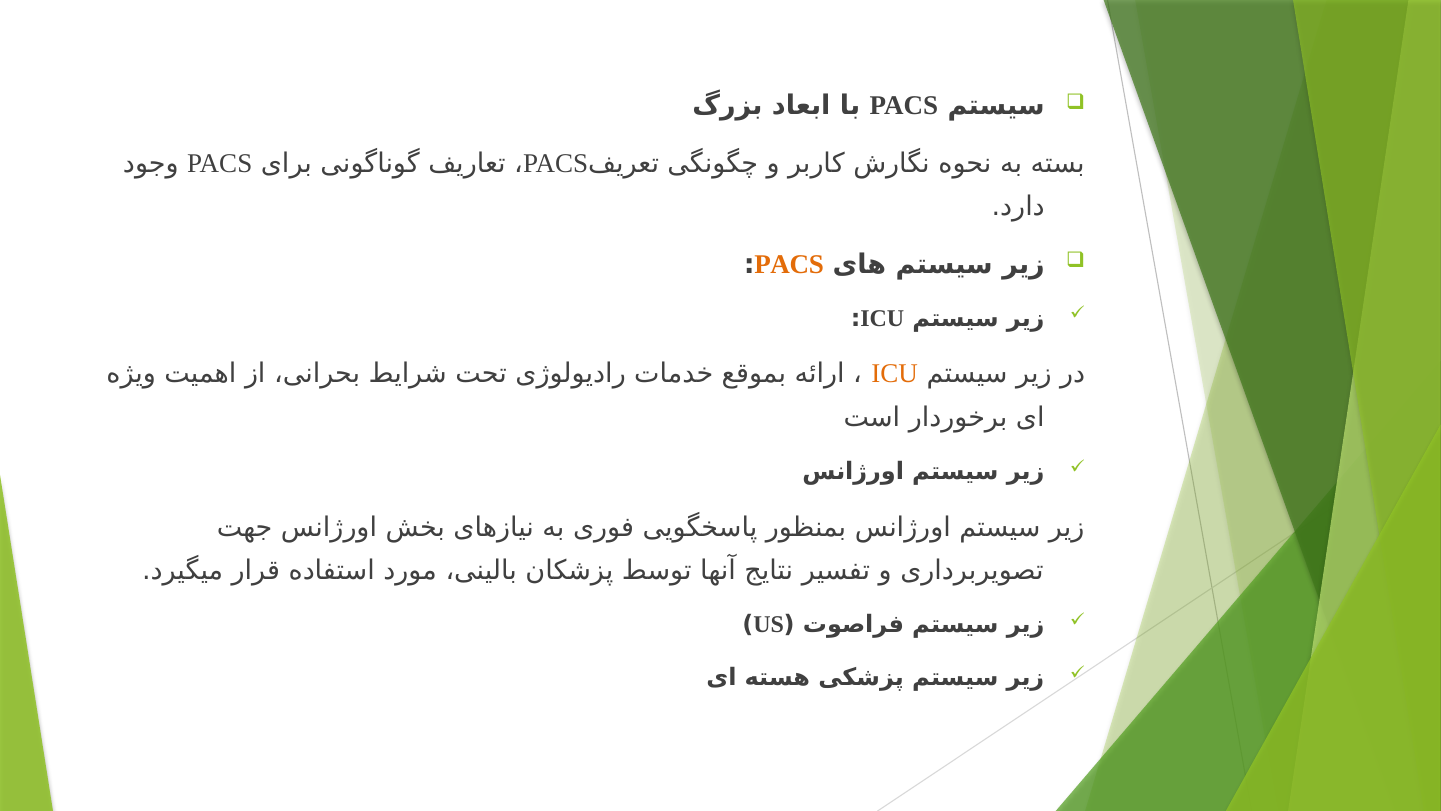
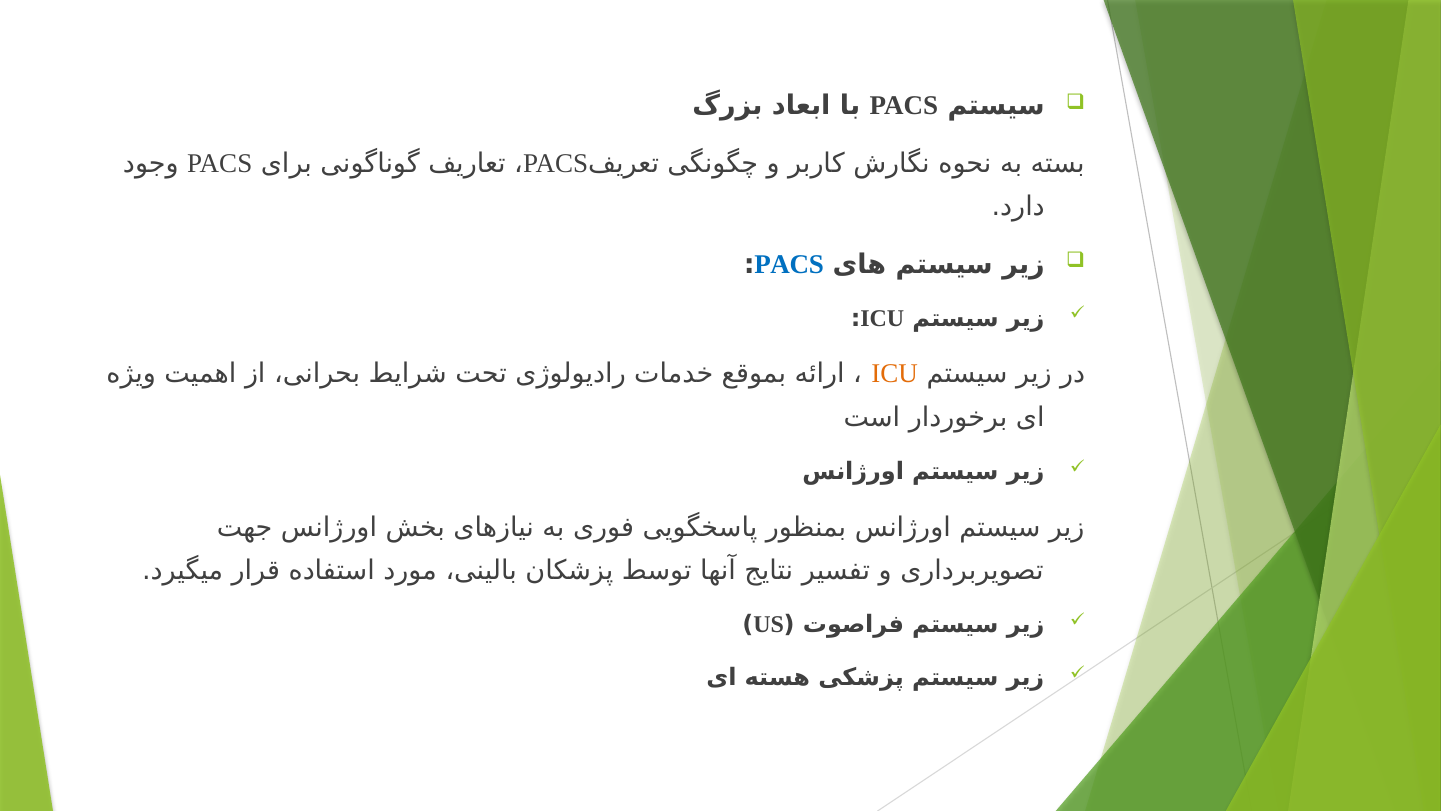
PACS colour: orange -> blue (789, 264)
